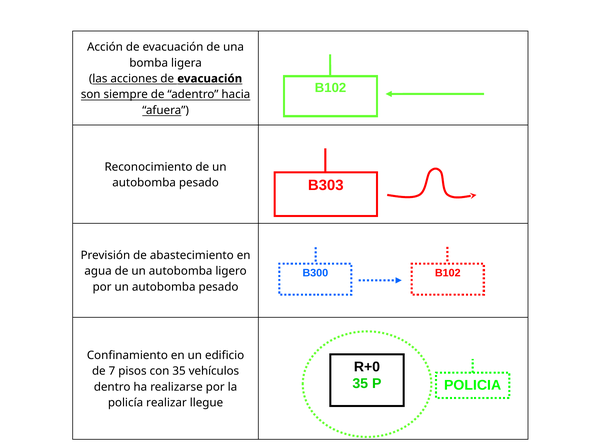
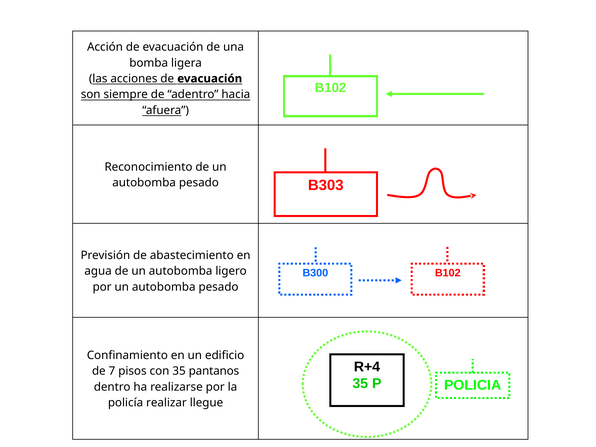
R+0: R+0 -> R+4 (367, 367)
vehículos: vehículos -> pantanos (214, 371)
